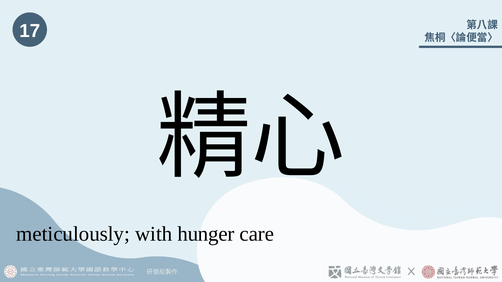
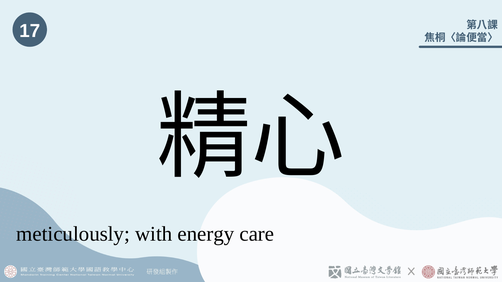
hunger: hunger -> energy (206, 234)
